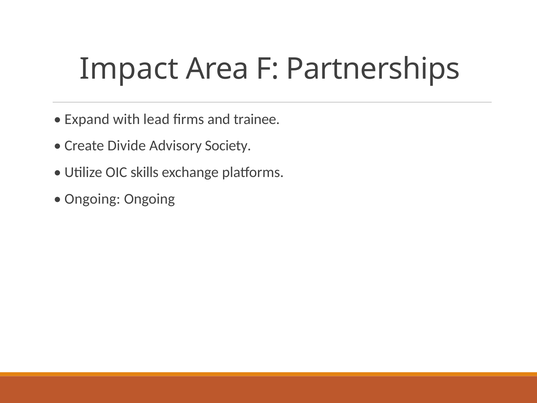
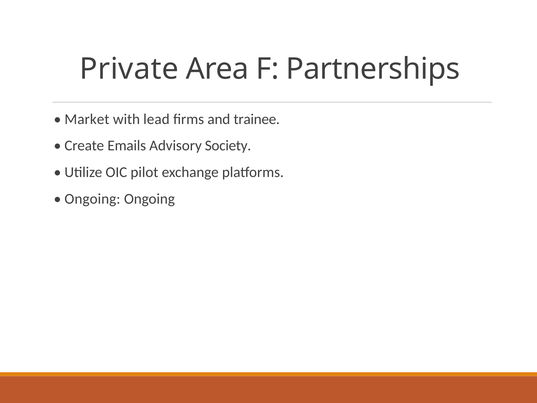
Impact: Impact -> Private (129, 69)
Expand: Expand -> Market (87, 119)
Divide: Divide -> Emails (127, 146)
skills: skills -> pilot (144, 172)
